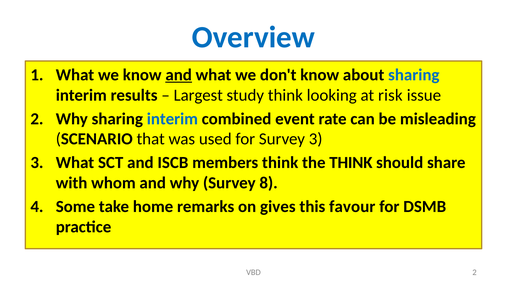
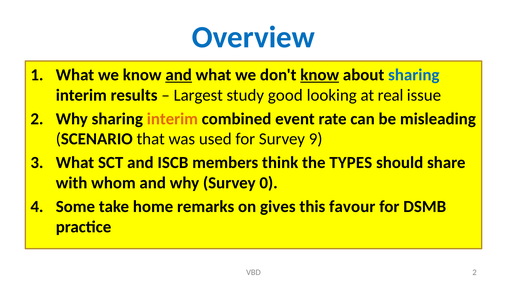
know underline: none -> present (320, 75)
study think: think -> good (285, 95)
risk: risk -> real (390, 95)
interim colour: blue -> orange (172, 119)
Survey 3: 3 -> 9 (316, 139)
the THINK: THINK -> TYPES (351, 163)
8: 8 -> 0 (269, 183)
